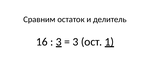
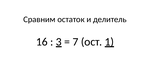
3: 3 -> 7 (75, 42)
